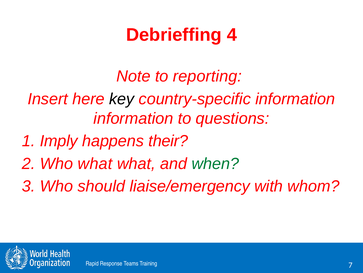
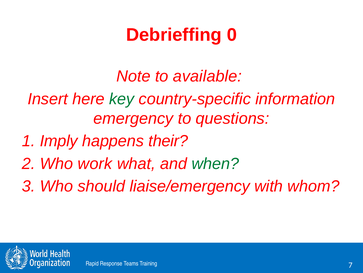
4: 4 -> 0 (232, 35)
reporting: reporting -> available (207, 76)
key colour: black -> green (122, 99)
information: information -> emergency (133, 118)
Who what: what -> work (95, 163)
